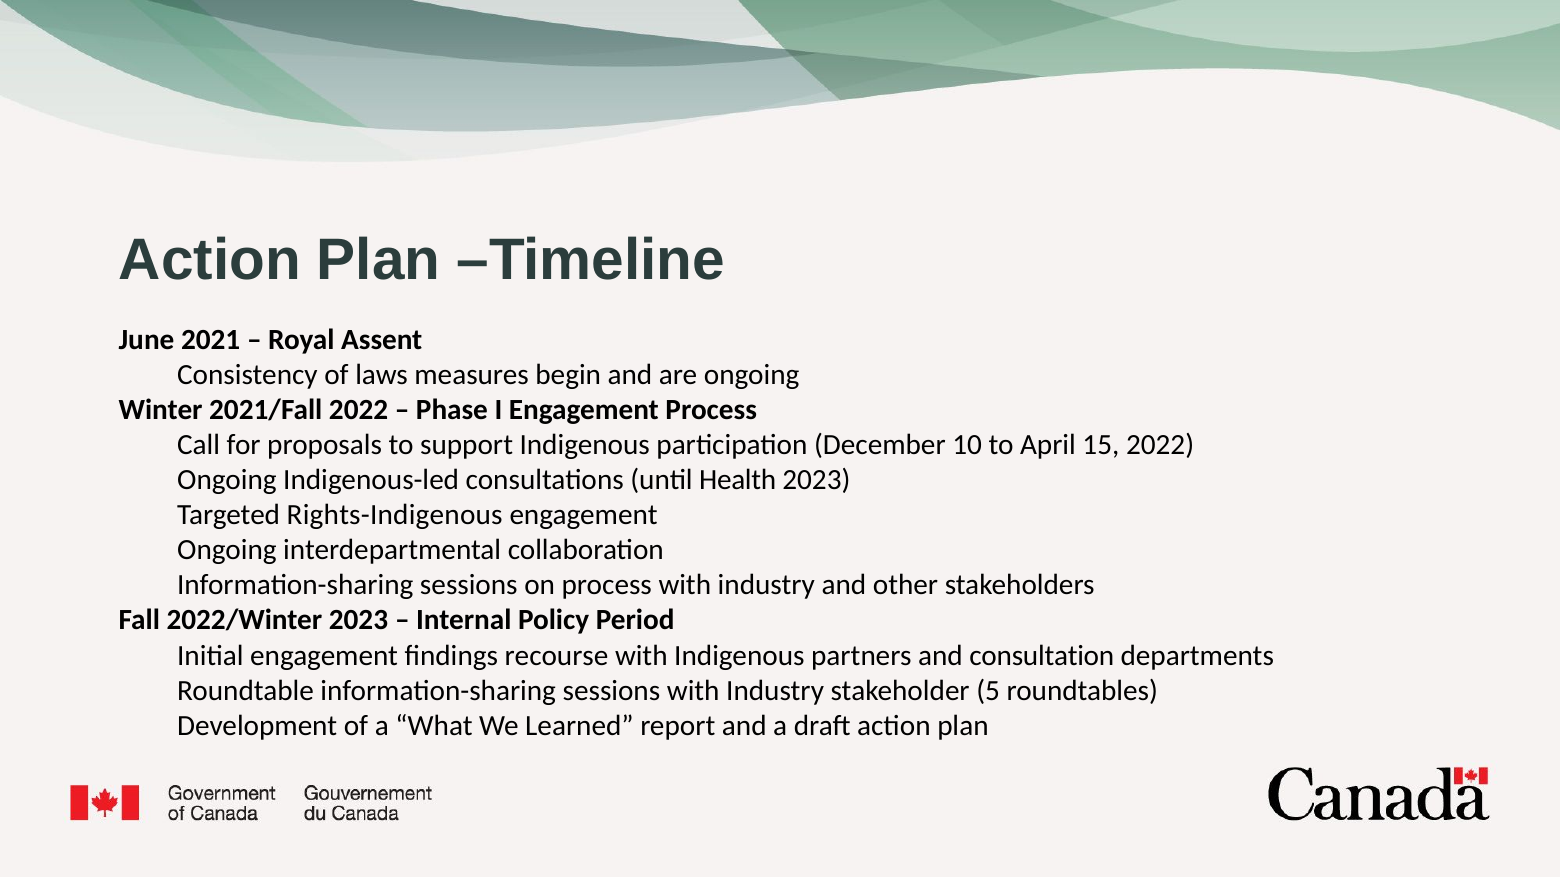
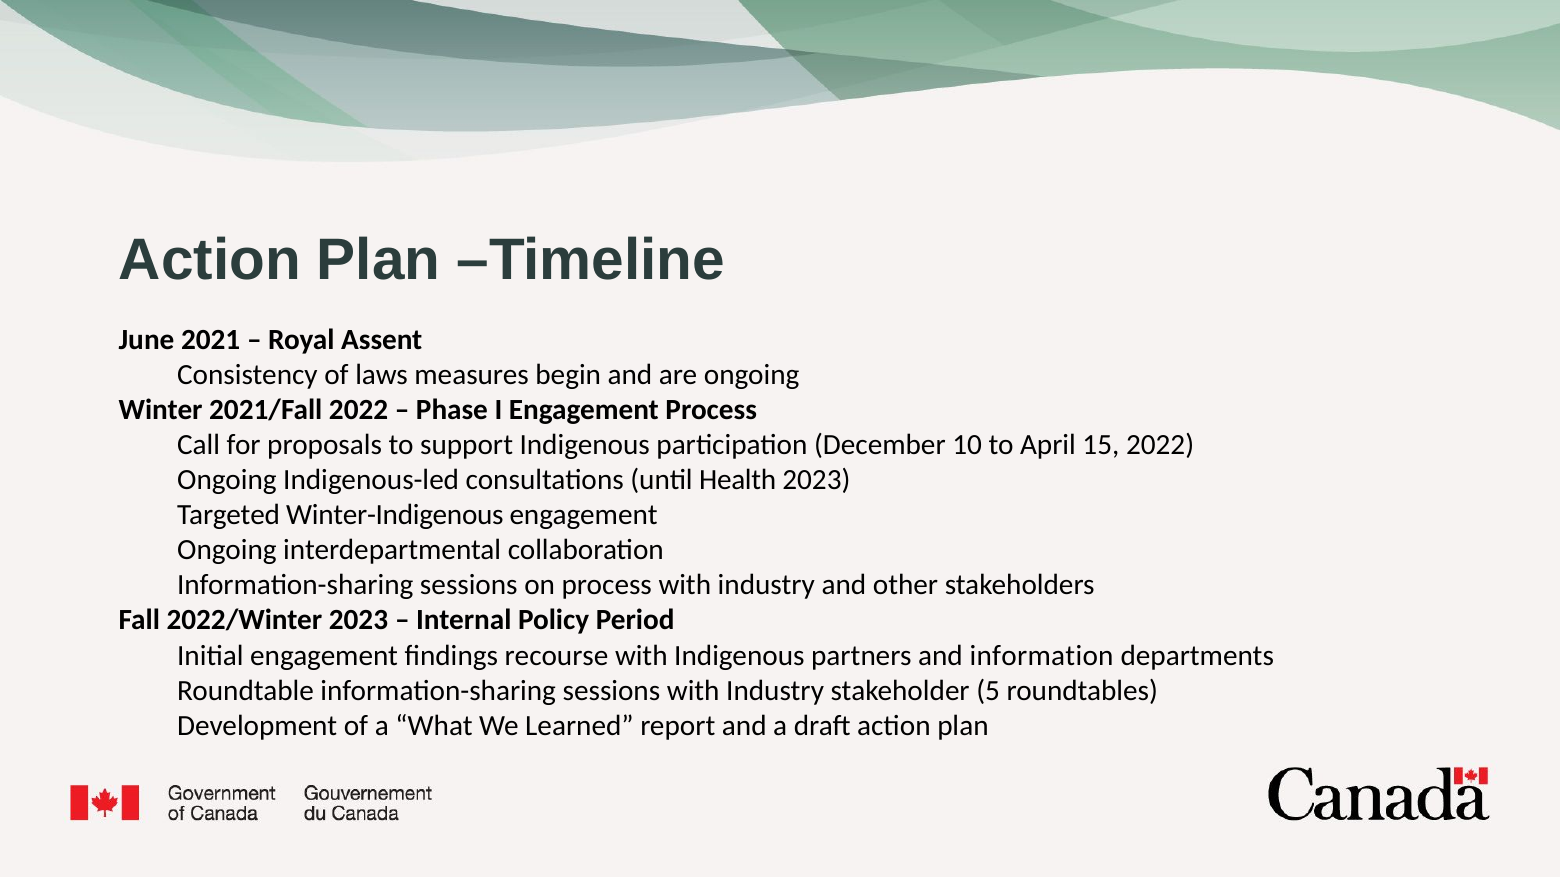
Rights-Indigenous: Rights-Indigenous -> Winter-Indigenous (395, 515)
consultation: consultation -> information (1042, 656)
